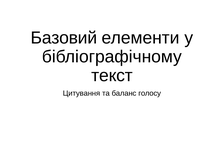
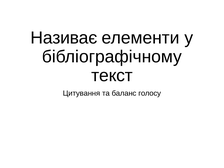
Базовий: Базовий -> Називає (64, 38)
